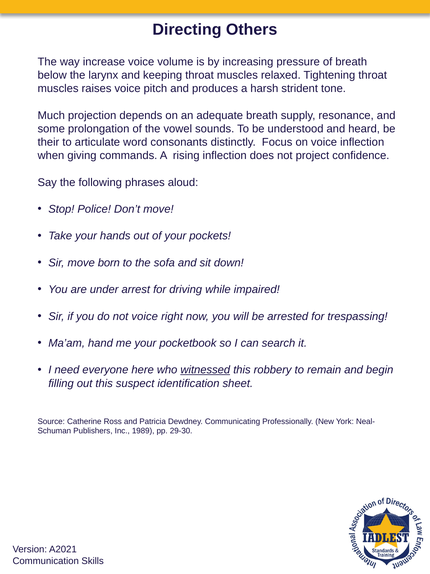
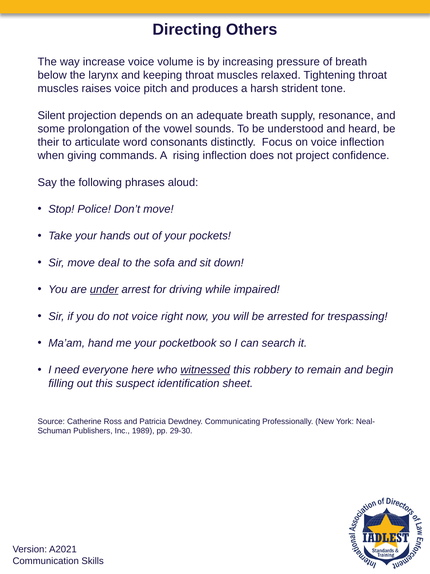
Much: Much -> Silent (51, 115)
born: born -> deal (109, 262)
under underline: none -> present (104, 289)
